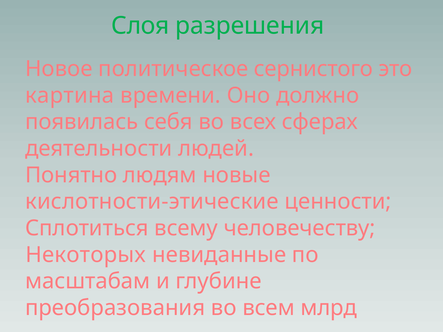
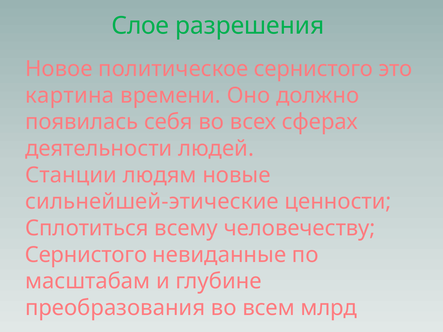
Слоя: Слоя -> Слое (140, 26)
Понятно: Понятно -> Станции (71, 175)
кислотности-этические: кислотности-этические -> сильнейшей-этические (152, 202)
Некоторых: Некоторых -> Сернистого (86, 255)
